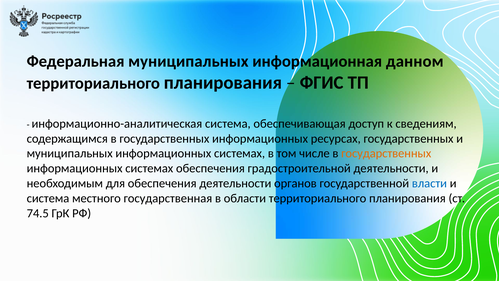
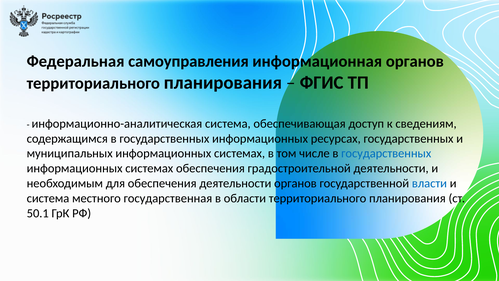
Федеральная муниципальных: муниципальных -> самоуправления (188, 61)
информационная данном: данном -> органов (415, 61)
государственных colour: orange -> blue (386, 153)
74.5: 74.5 -> 50.1 (38, 213)
